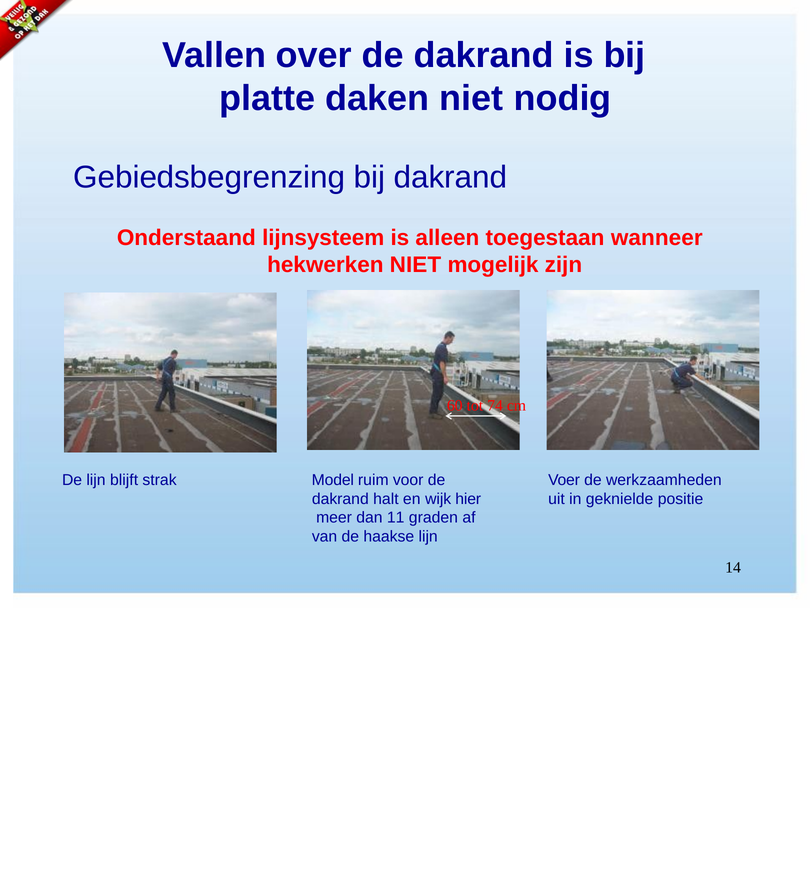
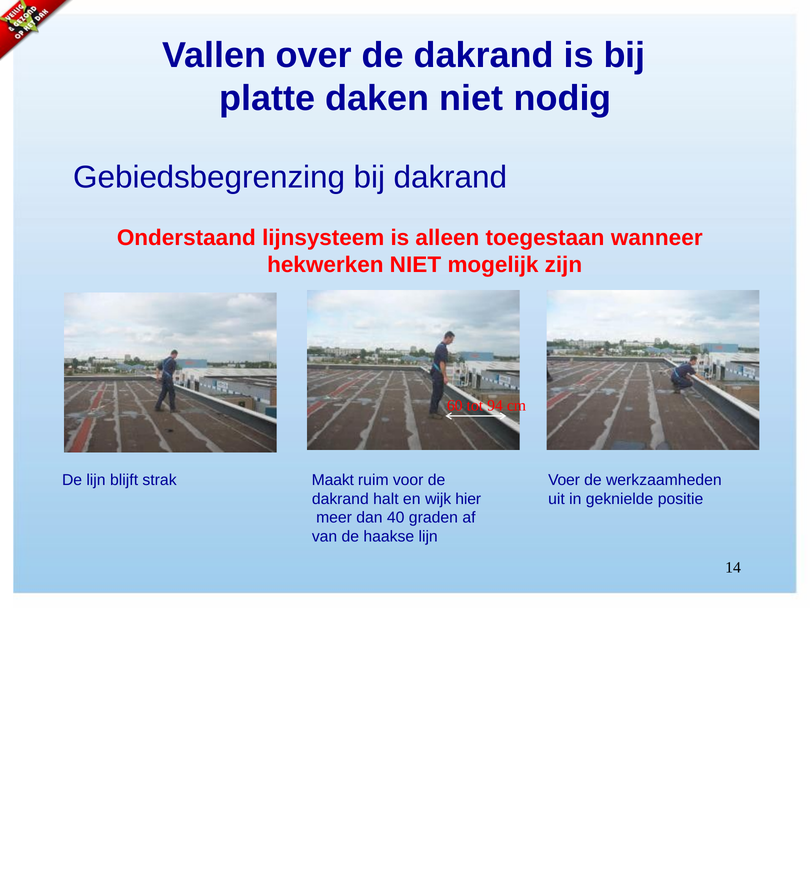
74: 74 -> 94 (495, 406)
Model: Model -> Maakt (333, 480)
11: 11 -> 40 (396, 518)
